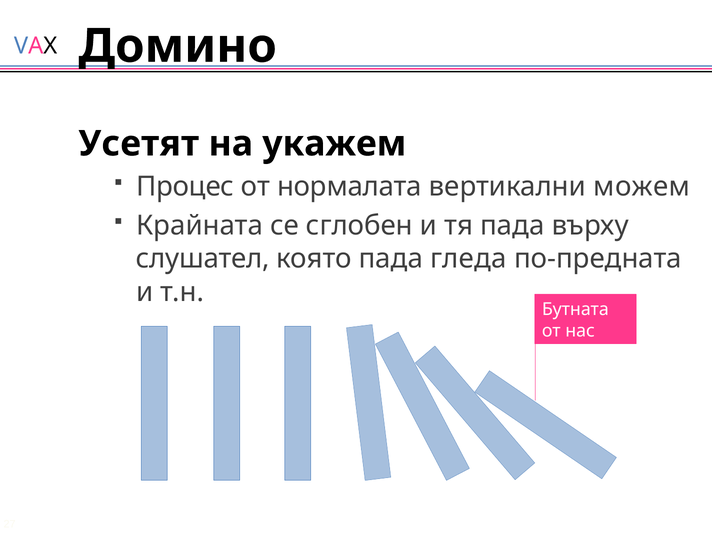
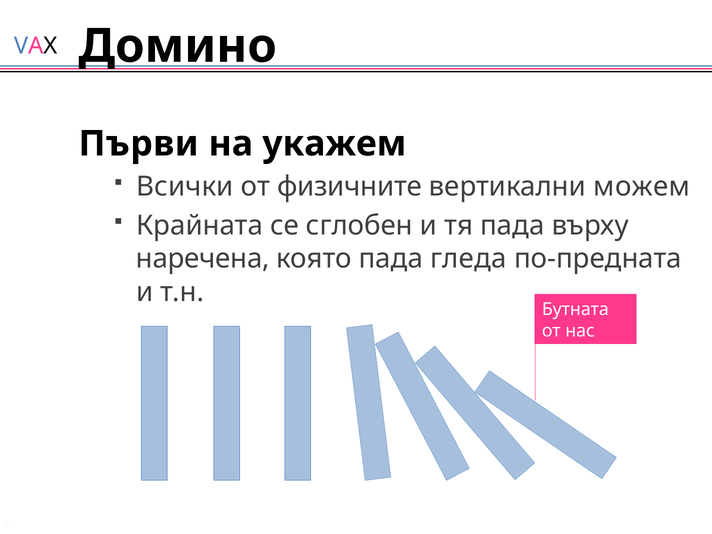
Усетят: Усетят -> Първи (139, 144)
Процес: Процес -> Всички (185, 187)
нормалата: нормалата -> физичните (349, 187)
слушател: слушател -> наречена (203, 259)
